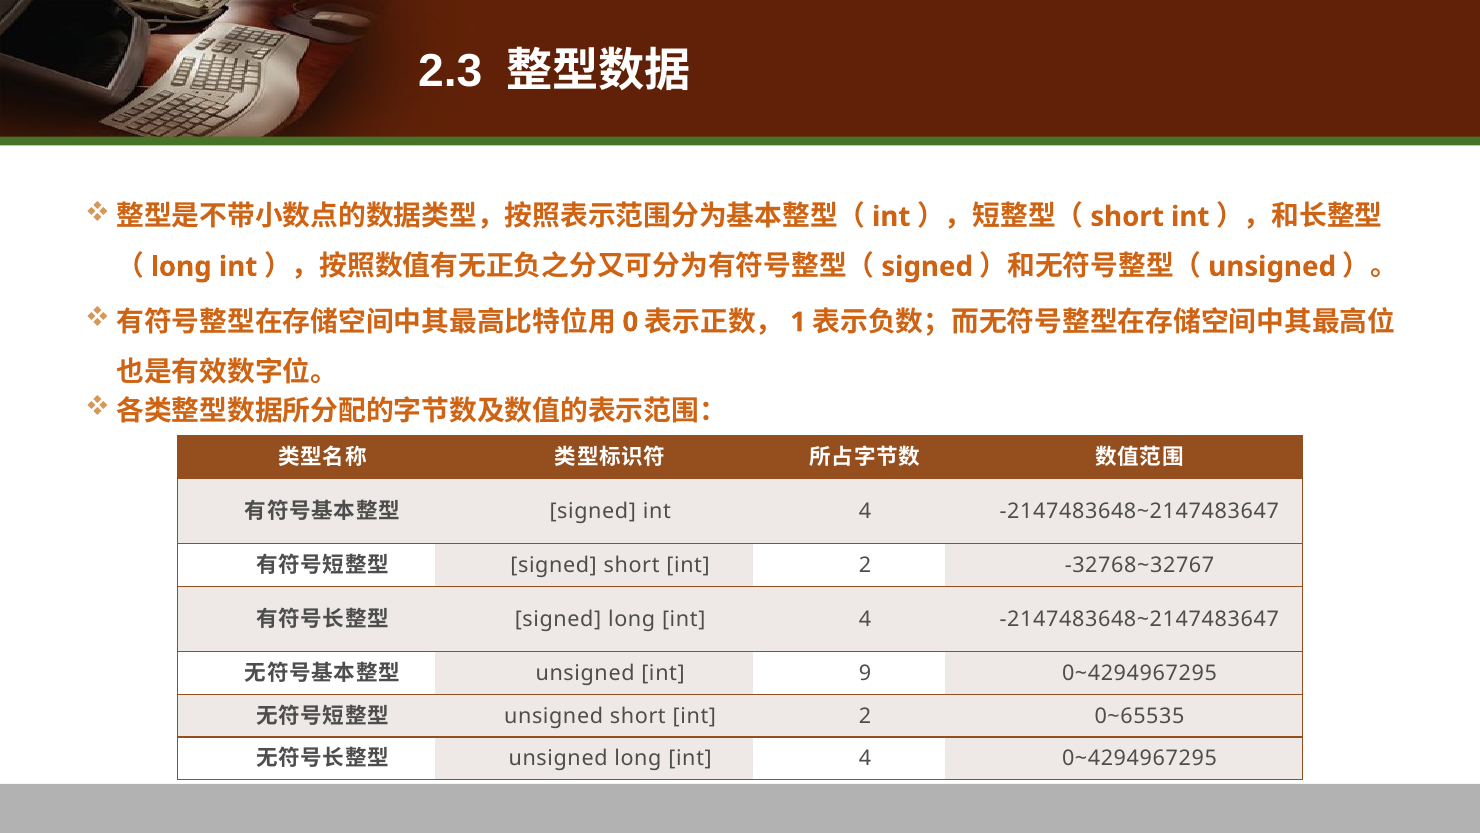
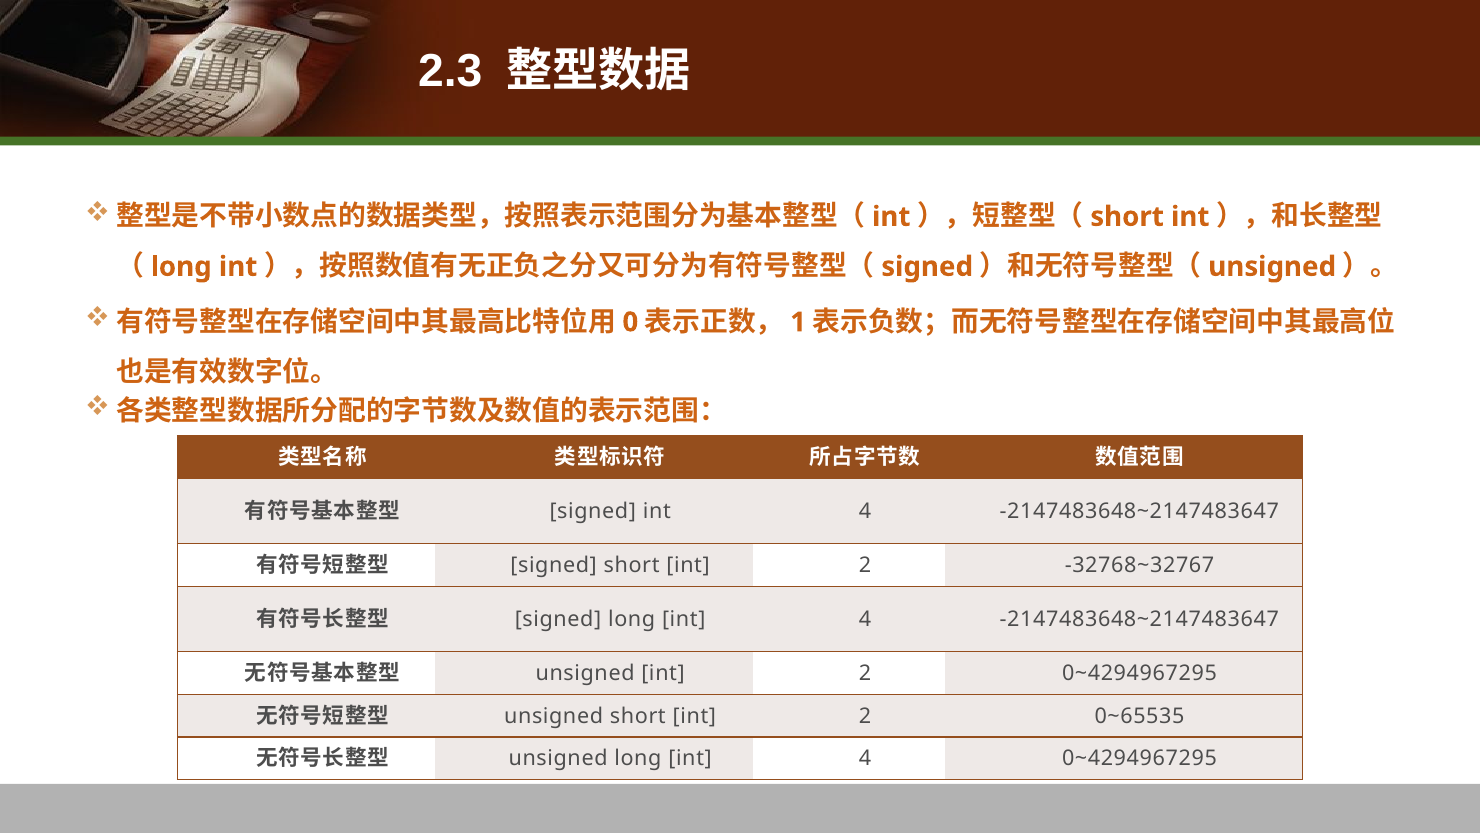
unsigned int 9: 9 -> 2 (865, 673)
